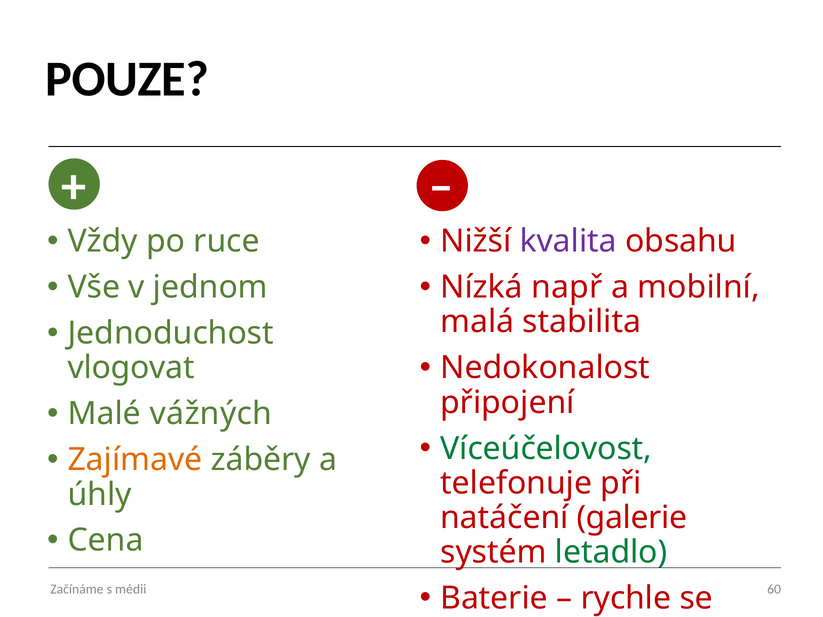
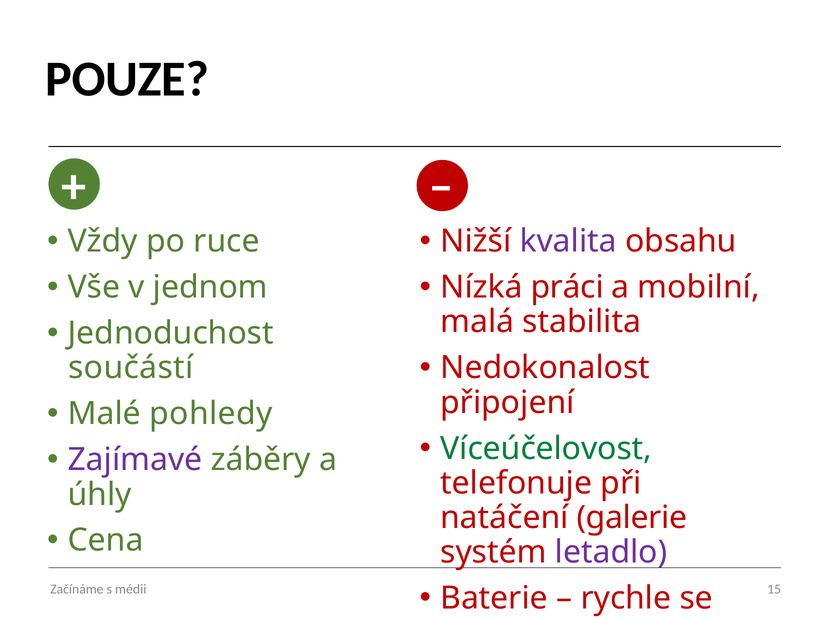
např: např -> práci (567, 287)
vlogovat: vlogovat -> součástí (131, 368)
vážných: vážných -> pohledy (211, 414)
Zajímavé colour: orange -> purple (135, 460)
letadlo colour: green -> purple (611, 552)
60: 60 -> 15 (774, 589)
